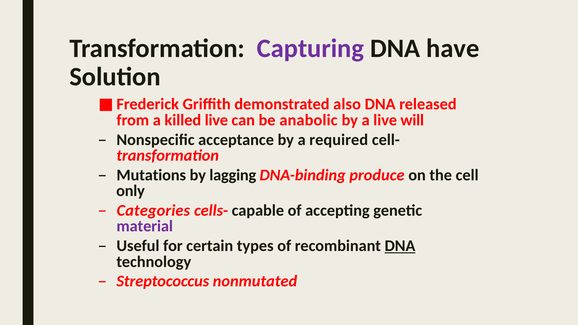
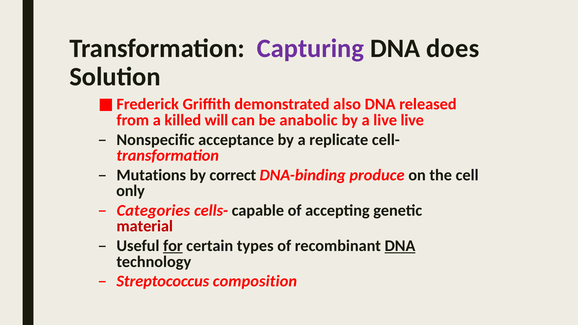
have: have -> does (453, 49)
killed live: live -> will (216, 120)
live will: will -> live (412, 120)
required: required -> replicate (339, 140)
lagging: lagging -> correct (233, 175)
material colour: purple -> red (145, 226)
for underline: none -> present (173, 246)
nonmutated: nonmutated -> composition (255, 281)
